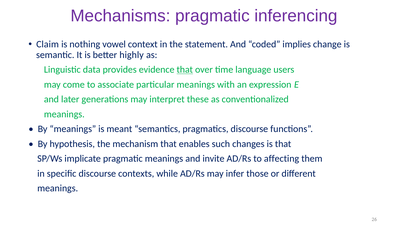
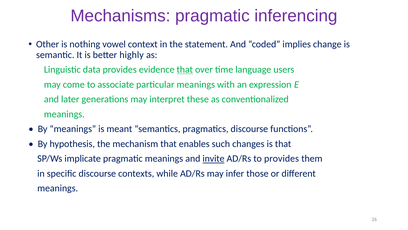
Claim: Claim -> Other (48, 44)
invite underline: none -> present (213, 158)
to affecting: affecting -> provides (282, 158)
